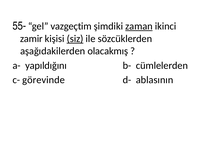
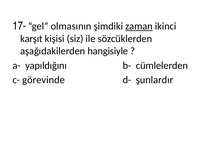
55-: 55- -> 17- (19, 26)
vazgeçtim: vazgeçtim -> olmasının (71, 26)
zamir: zamir -> karşıt (31, 39)
siz underline: present -> none (75, 39)
olacakmış: olacakmış -> hangisiyle (108, 51)
ablasının: ablasının -> şunlardır (155, 80)
